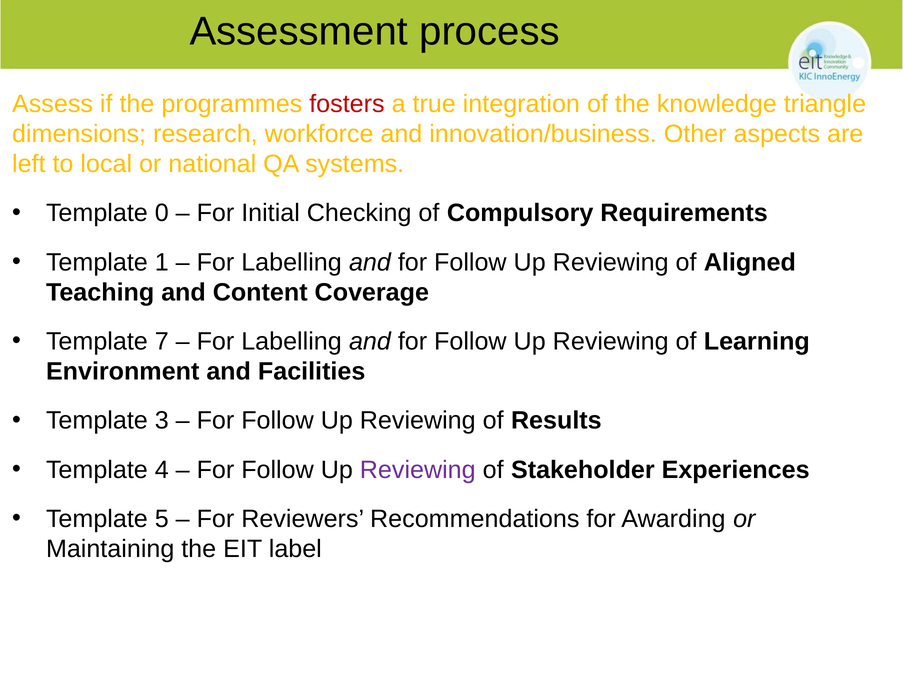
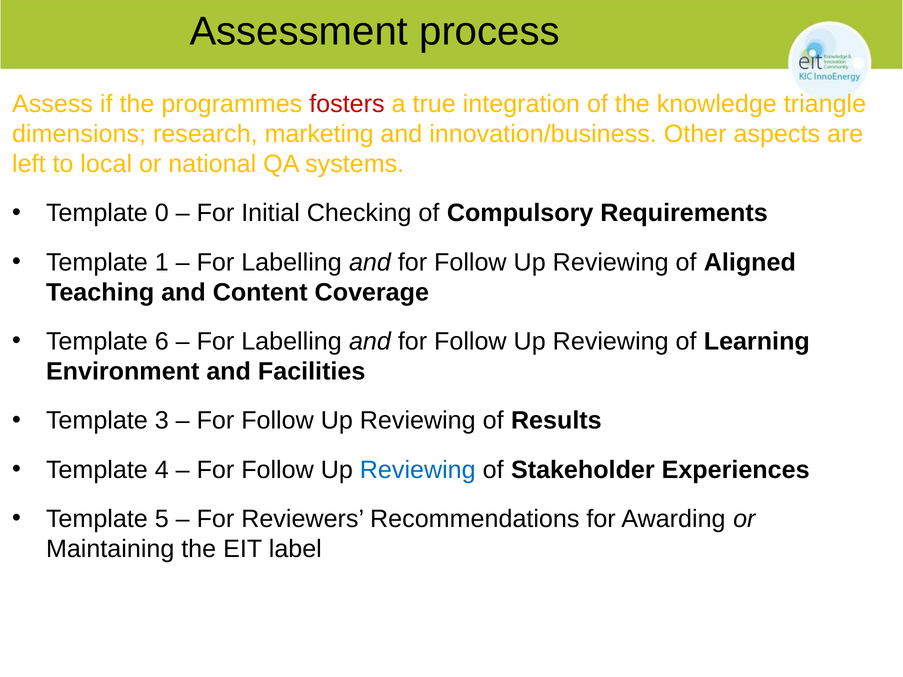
workforce: workforce -> marketing (319, 134)
7: 7 -> 6 (162, 342)
Reviewing colour: purple -> blue (418, 470)
